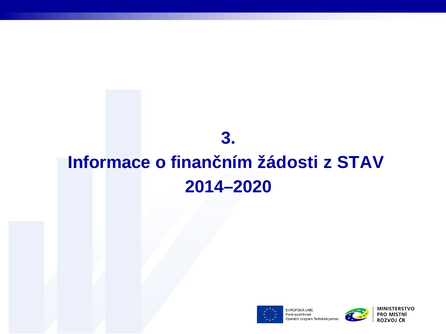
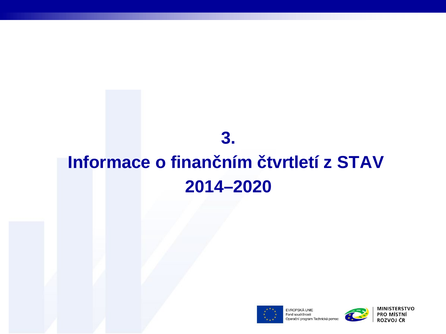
žádosti: žádosti -> čtvrtletí (288, 163)
